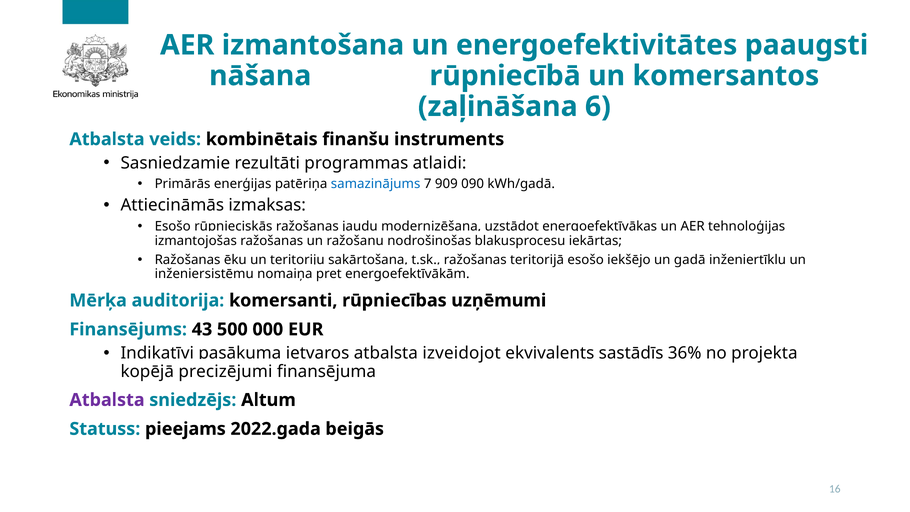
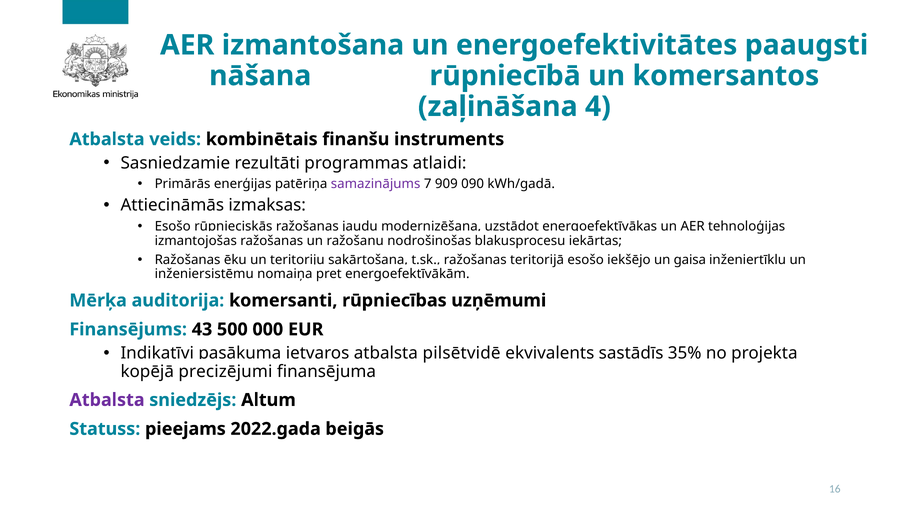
6: 6 -> 4 (598, 106)
samazinājums colour: blue -> purple (376, 184)
gadā: gadā -> gaisa (690, 260)
izveidojot: izveidojot -> pilsētvidē (462, 353)
36%: 36% -> 35% (685, 353)
